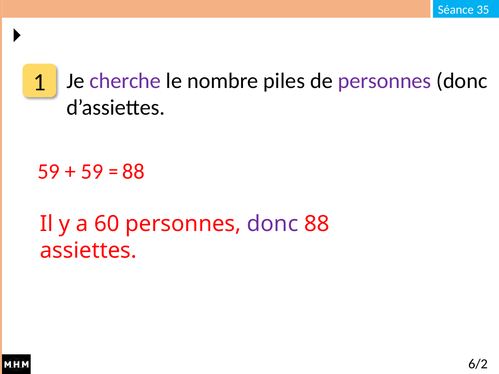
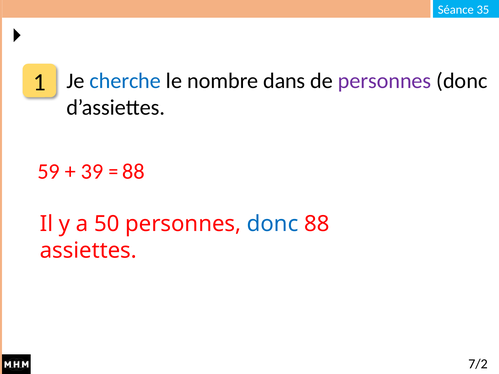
cherche colour: purple -> blue (125, 81)
piles: piles -> dans (284, 81)
59: 59 -> 39 (92, 172)
60: 60 -> 50 (107, 224)
donc colour: purple -> blue (273, 224)
6/2: 6/2 -> 7/2 (478, 364)
